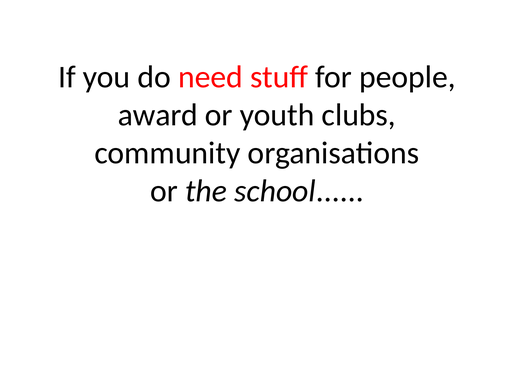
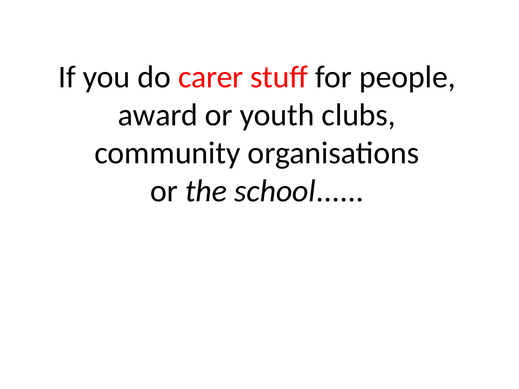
need: need -> carer (211, 77)
